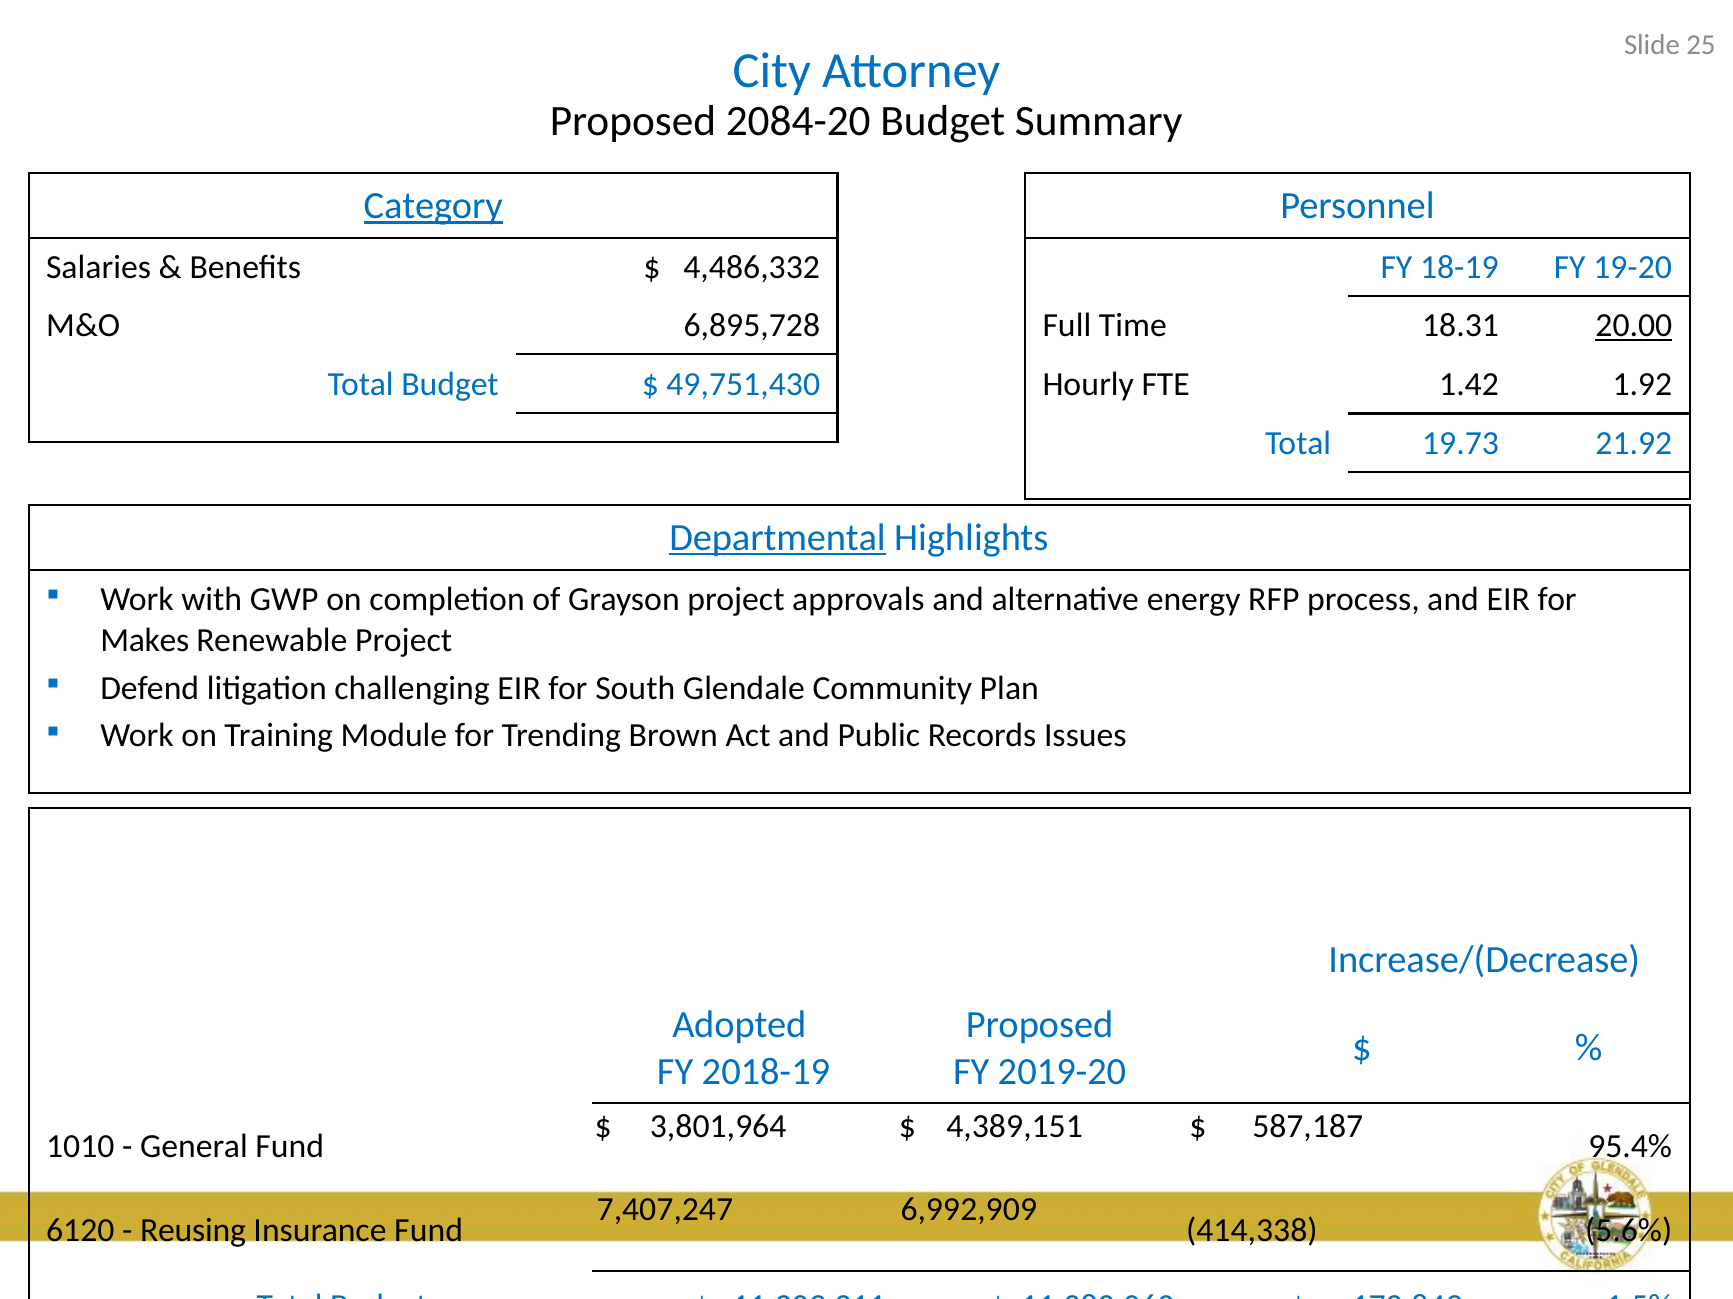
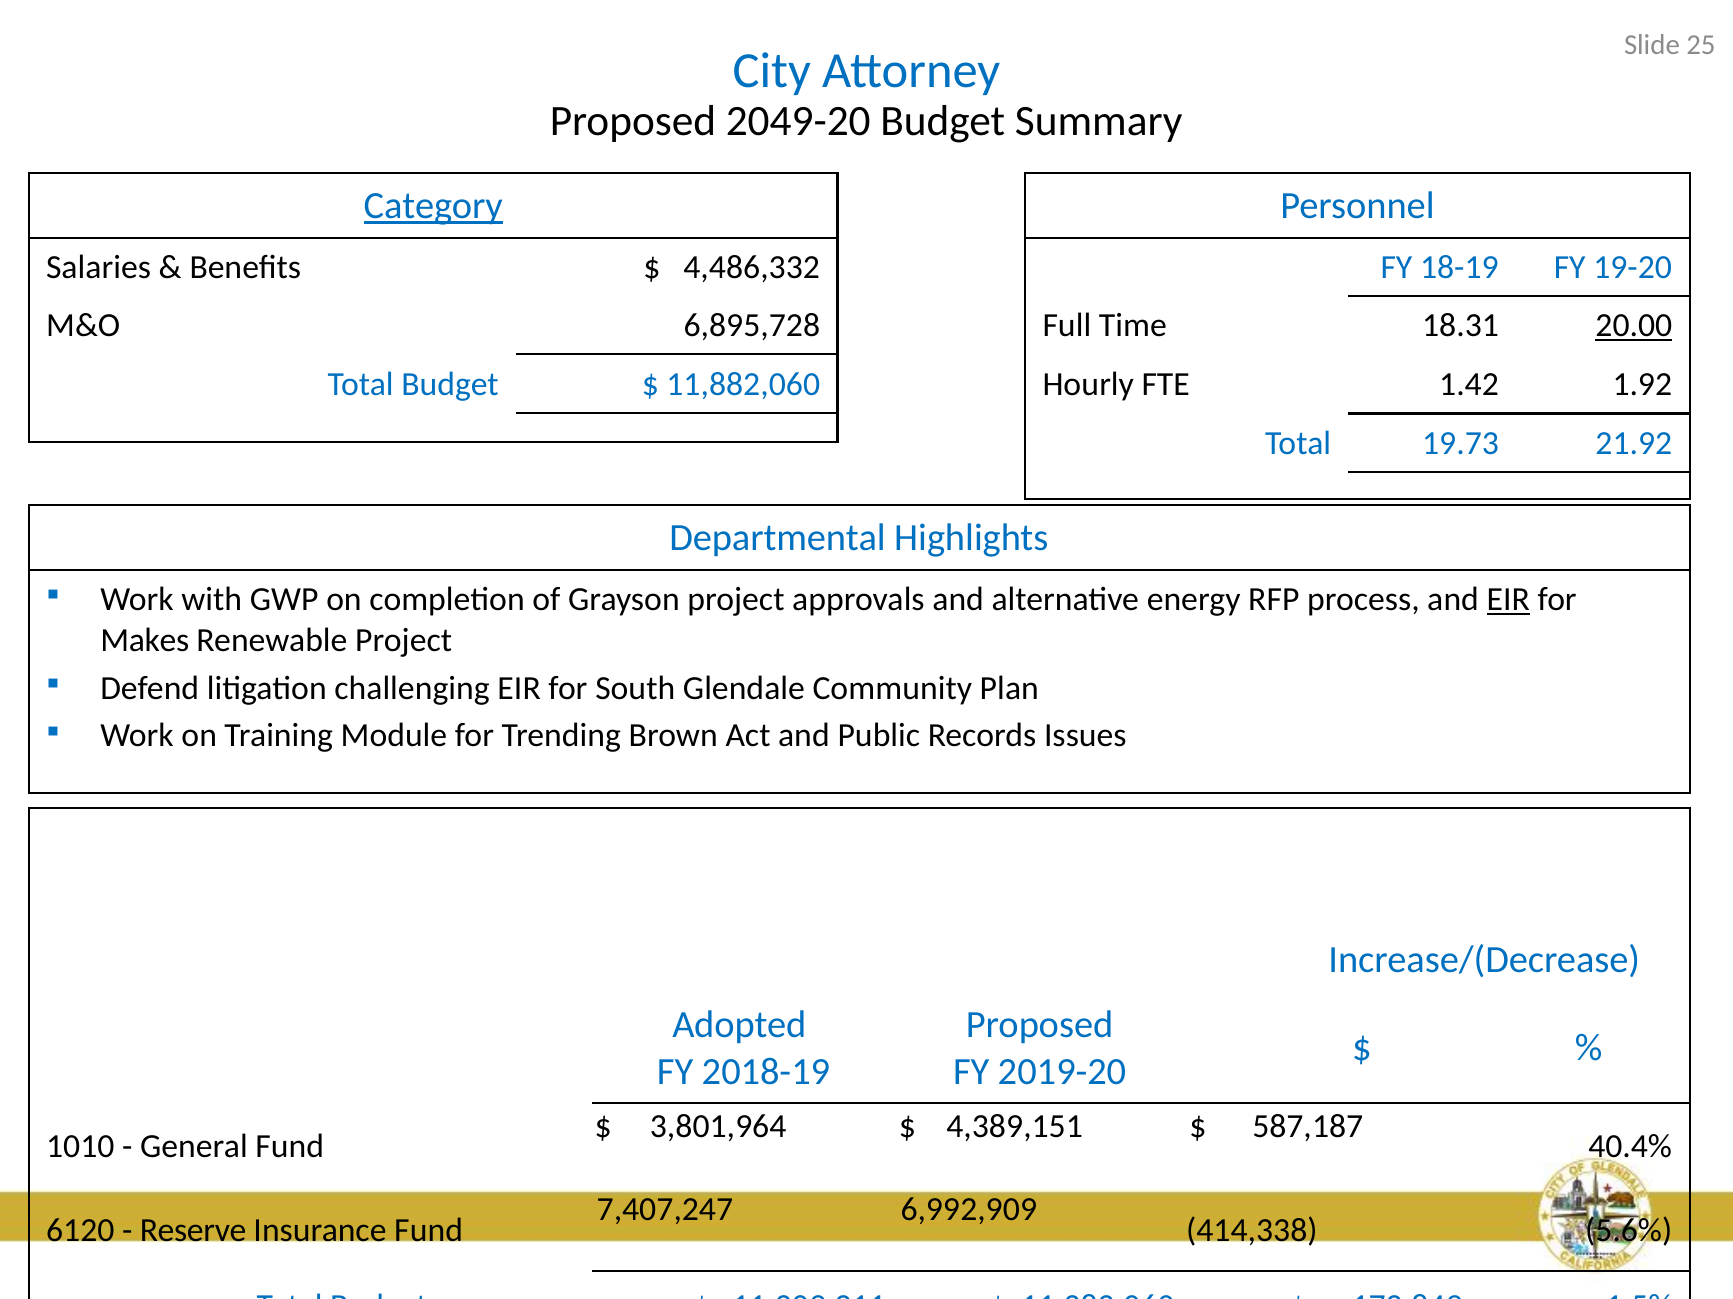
2084-20: 2084-20 -> 2049-20 (798, 121)
49,751,430: 49,751,430 -> 11,882,060 (743, 384)
Departmental underline: present -> none (778, 538)
EIR underline: none -> present (1508, 600)
95.4%: 95.4% -> 40.4% (1630, 1147)
Reusing: Reusing -> Reserve (193, 1231)
